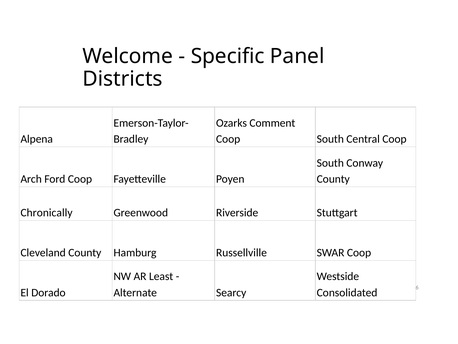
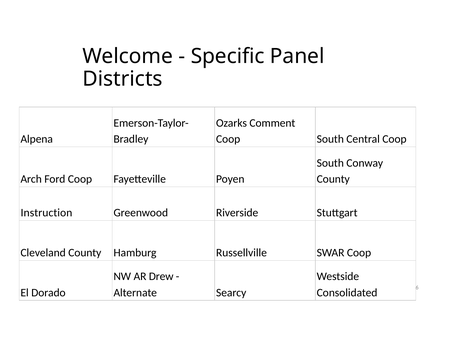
Chronically: Chronically -> Instruction (46, 212)
Least: Least -> Drew (161, 276)
